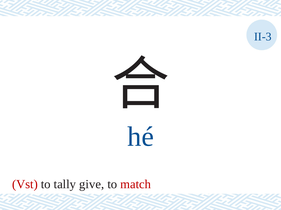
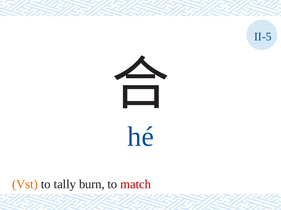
II-3: II-3 -> II-5 (263, 37)
Vst colour: red -> orange (25, 185)
give: give -> burn (92, 185)
